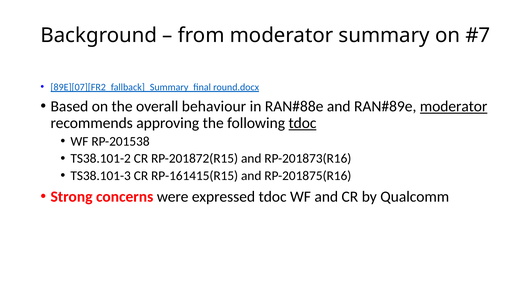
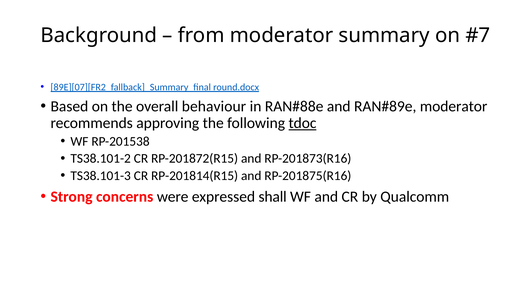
moderator underline: present -> none (454, 106)
RP-161415(R15: RP-161415(R15 -> RP-201814(R15 (195, 176)
expressed tdoc: tdoc -> shall (273, 197)
